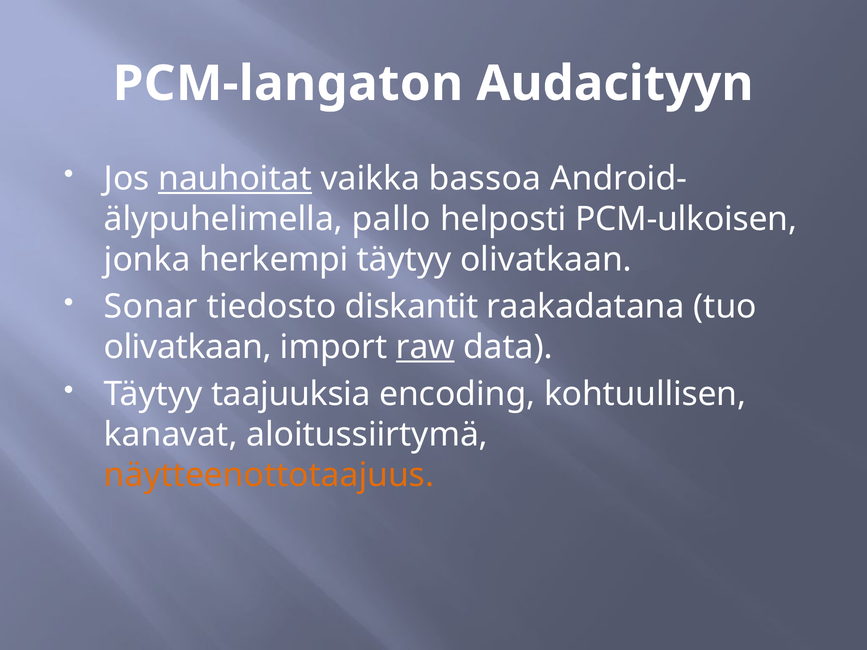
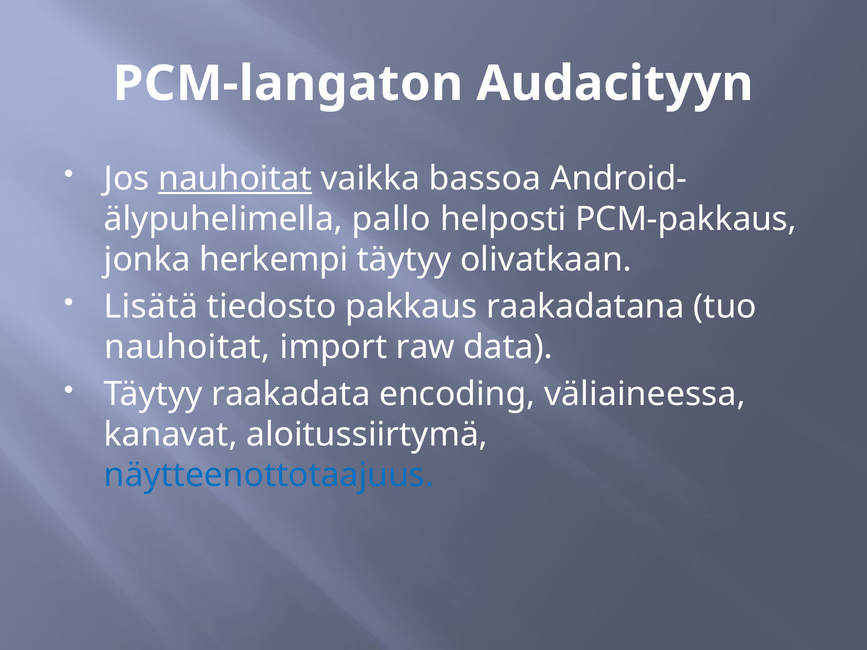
PCM-ulkoisen: PCM-ulkoisen -> PCM-pakkaus (686, 219)
Sonar: Sonar -> Lisätä (151, 307)
diskantit: diskantit -> pakkaus (411, 307)
olivatkaan: olivatkaan -> nauhoitat (187, 347)
raw underline: present -> none (425, 347)
taajuuksia: taajuuksia -> raakadata (291, 395)
kohtuullisen: kohtuullisen -> väliaineessa (645, 395)
näytteenottotaajuus colour: orange -> blue (269, 475)
